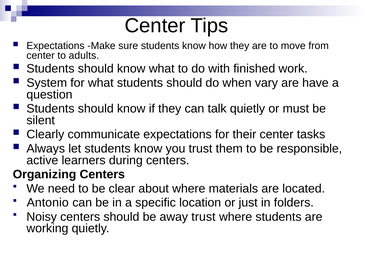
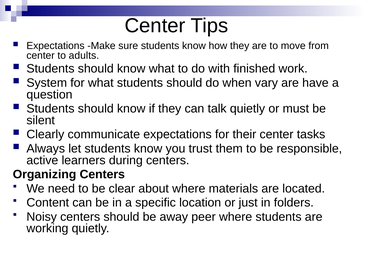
Antonio: Antonio -> Content (48, 202)
away trust: trust -> peer (204, 217)
